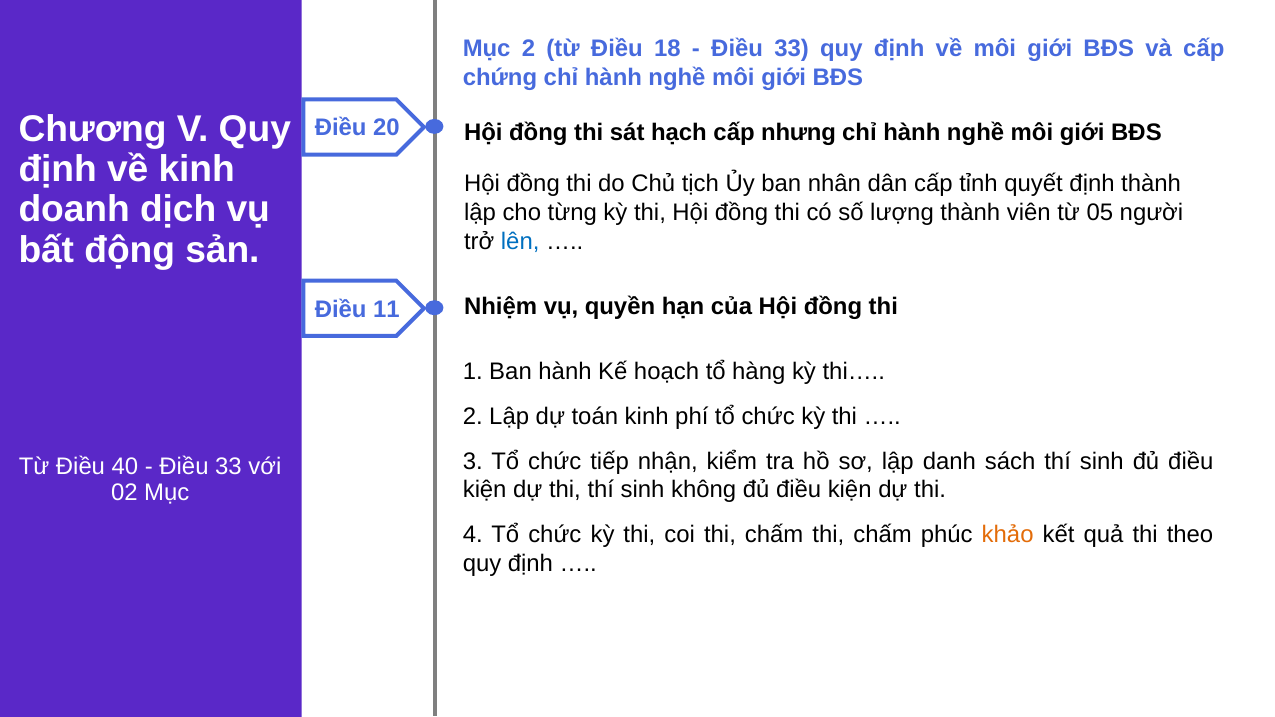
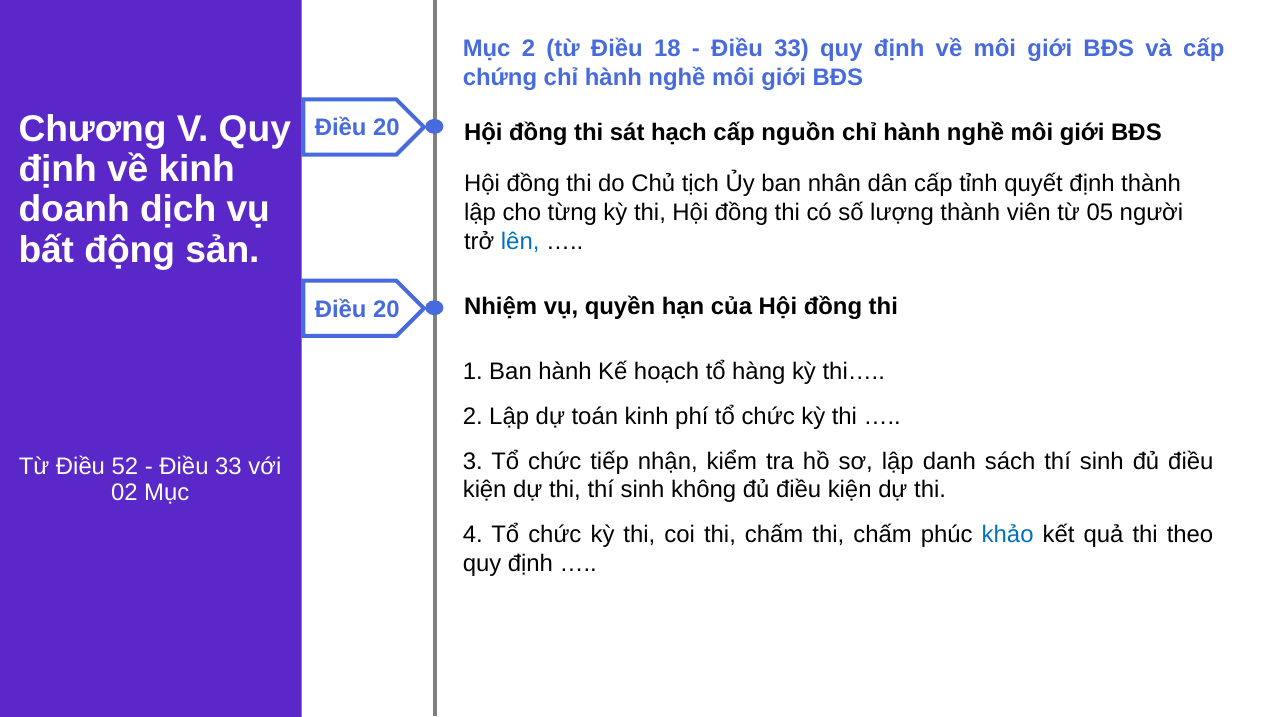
nhưng: nhưng -> nguồn (798, 133)
11: 11 -> 20 (386, 309)
40: 40 -> 52 (125, 467)
khảo colour: orange -> blue (1008, 535)
